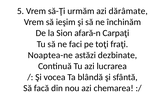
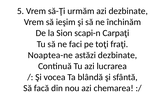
azi dărâmate: dărâmate -> dezbinate (128, 11)
afară-n: afară-n -> scapi-n (87, 33)
